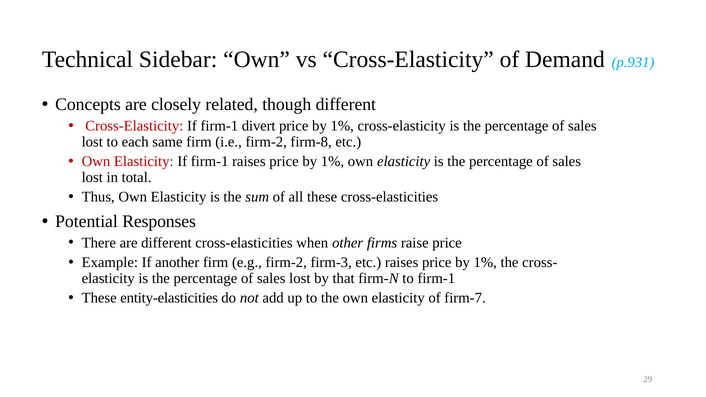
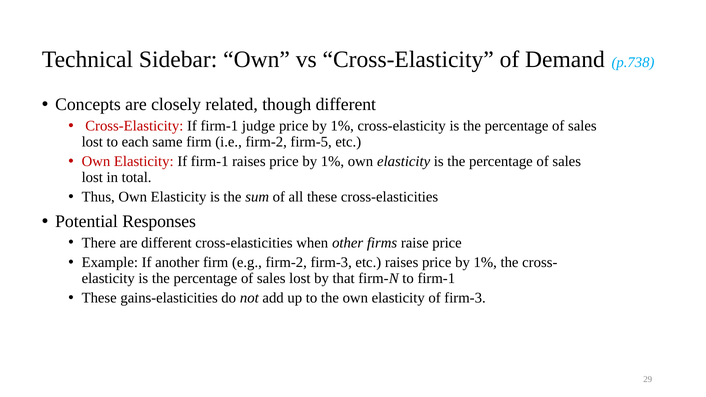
p.931: p.931 -> p.738 (633, 62)
divert: divert -> judge (259, 126)
firm-8: firm-8 -> firm-5 (311, 142)
entity-elasticities: entity-elasticities -> gains-elasticities (169, 298)
of firm-7: firm-7 -> firm-3 (465, 298)
